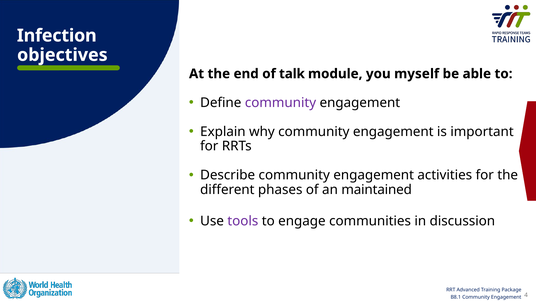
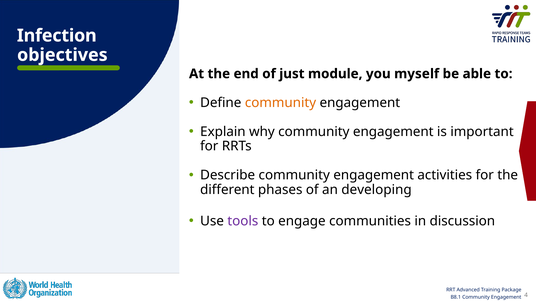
talk: talk -> just (292, 74)
community colour: purple -> orange (280, 103)
maintained: maintained -> developing (377, 189)
